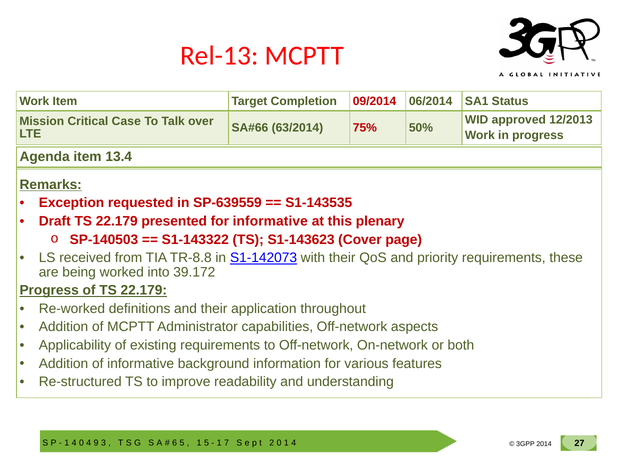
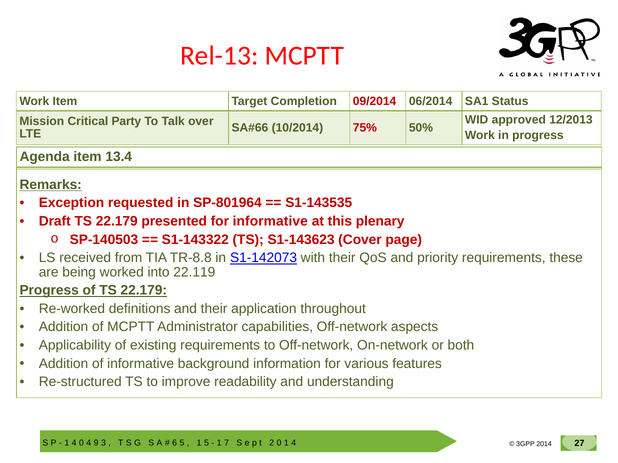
Case: Case -> Party (126, 121)
63/2014: 63/2014 -> 10/2014 (297, 128)
SP-639559: SP-639559 -> SP-801964 (227, 203)
39.172: 39.172 -> 22.119 (194, 272)
